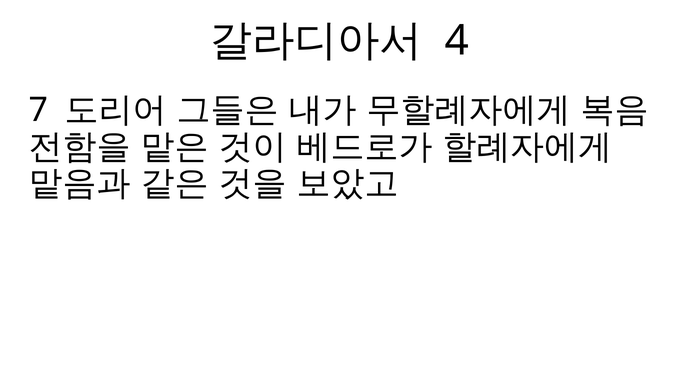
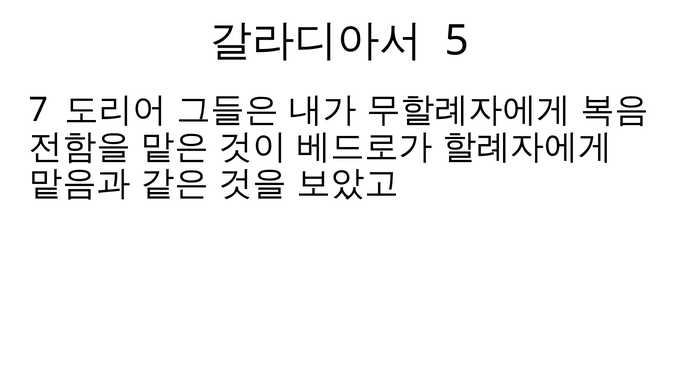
4: 4 -> 5 (457, 41)
